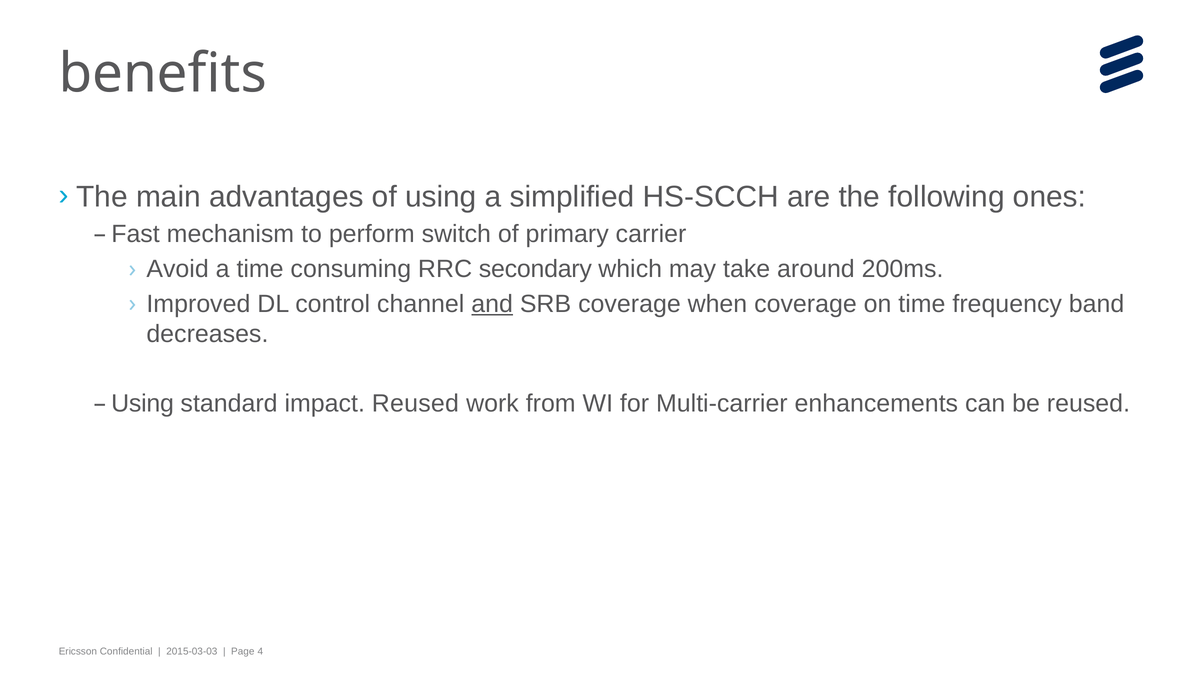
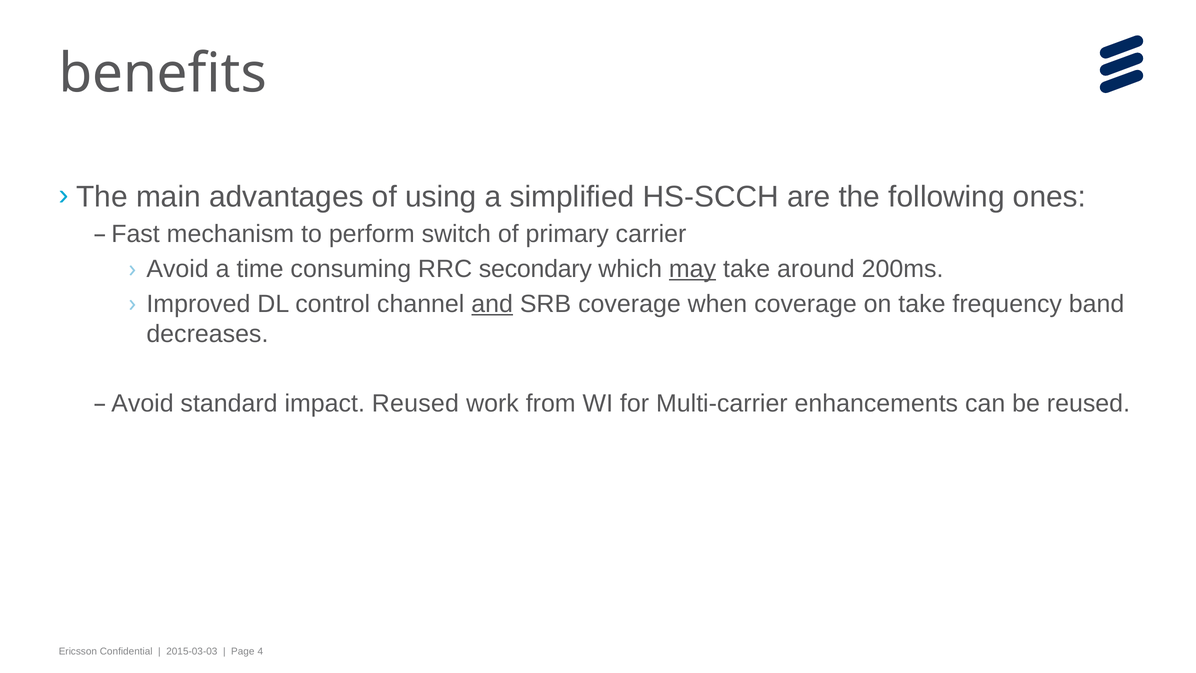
may underline: none -> present (692, 269)
on time: time -> take (922, 304)
Using: Using -> Avoid (142, 404)
